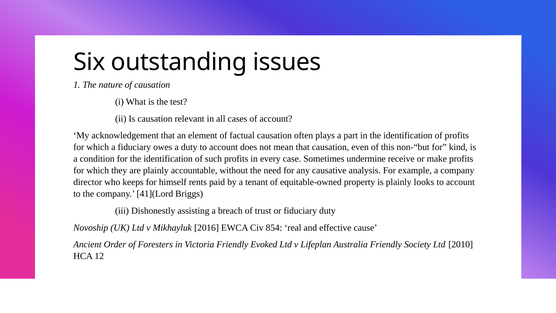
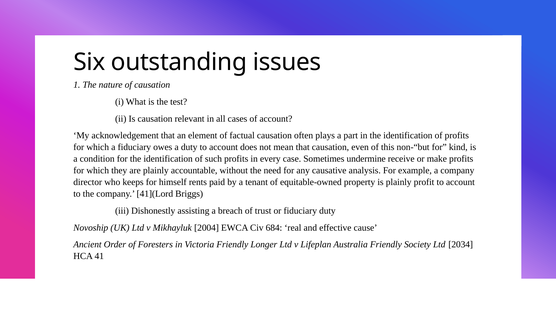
looks: looks -> profit (424, 182)
2016: 2016 -> 2004 (207, 227)
854: 854 -> 684 (274, 227)
Evoked: Evoked -> Longer (264, 244)
2010: 2010 -> 2034 (461, 244)
12: 12 -> 41 (99, 256)
